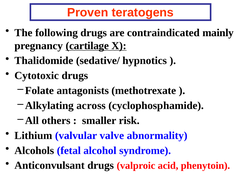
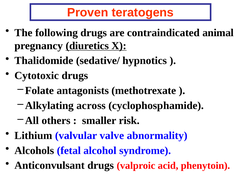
mainly: mainly -> animal (218, 33)
cartilage: cartilage -> diuretics (87, 46)
